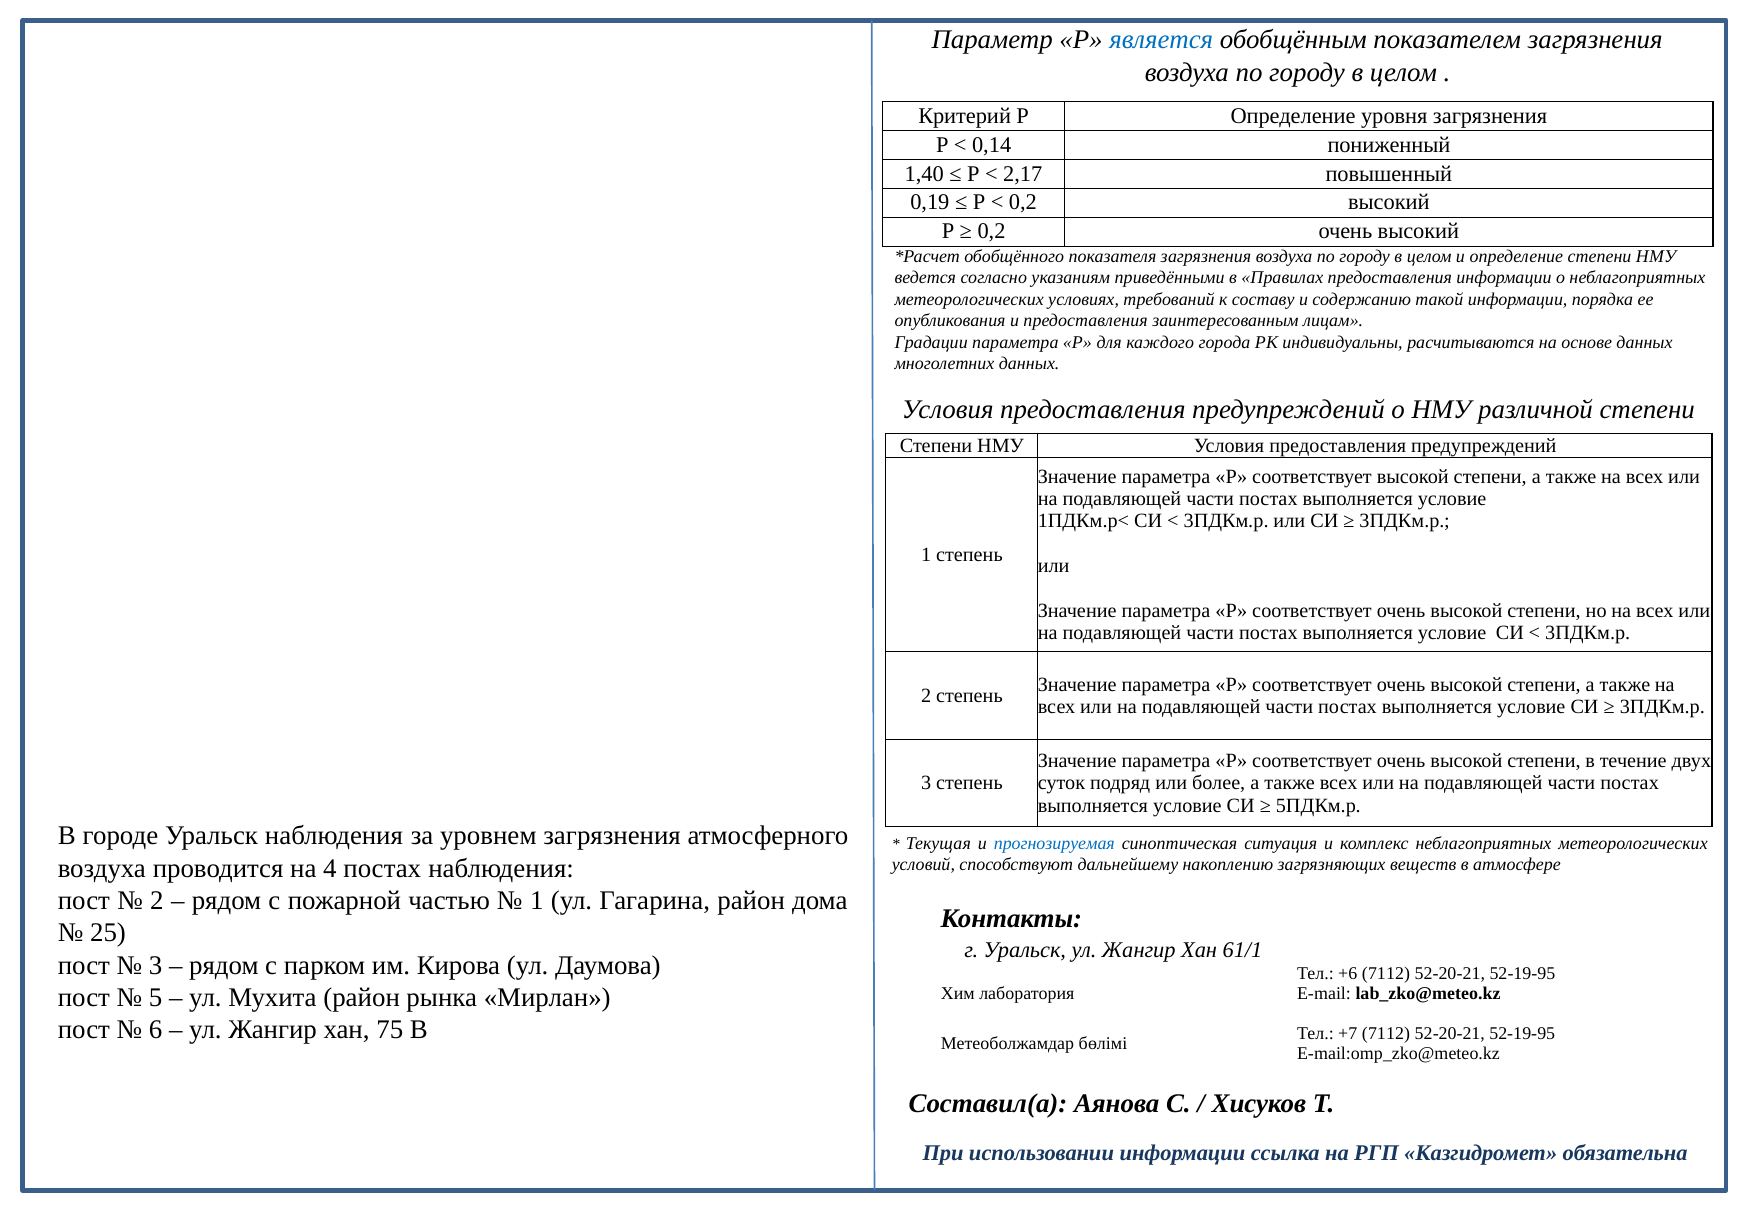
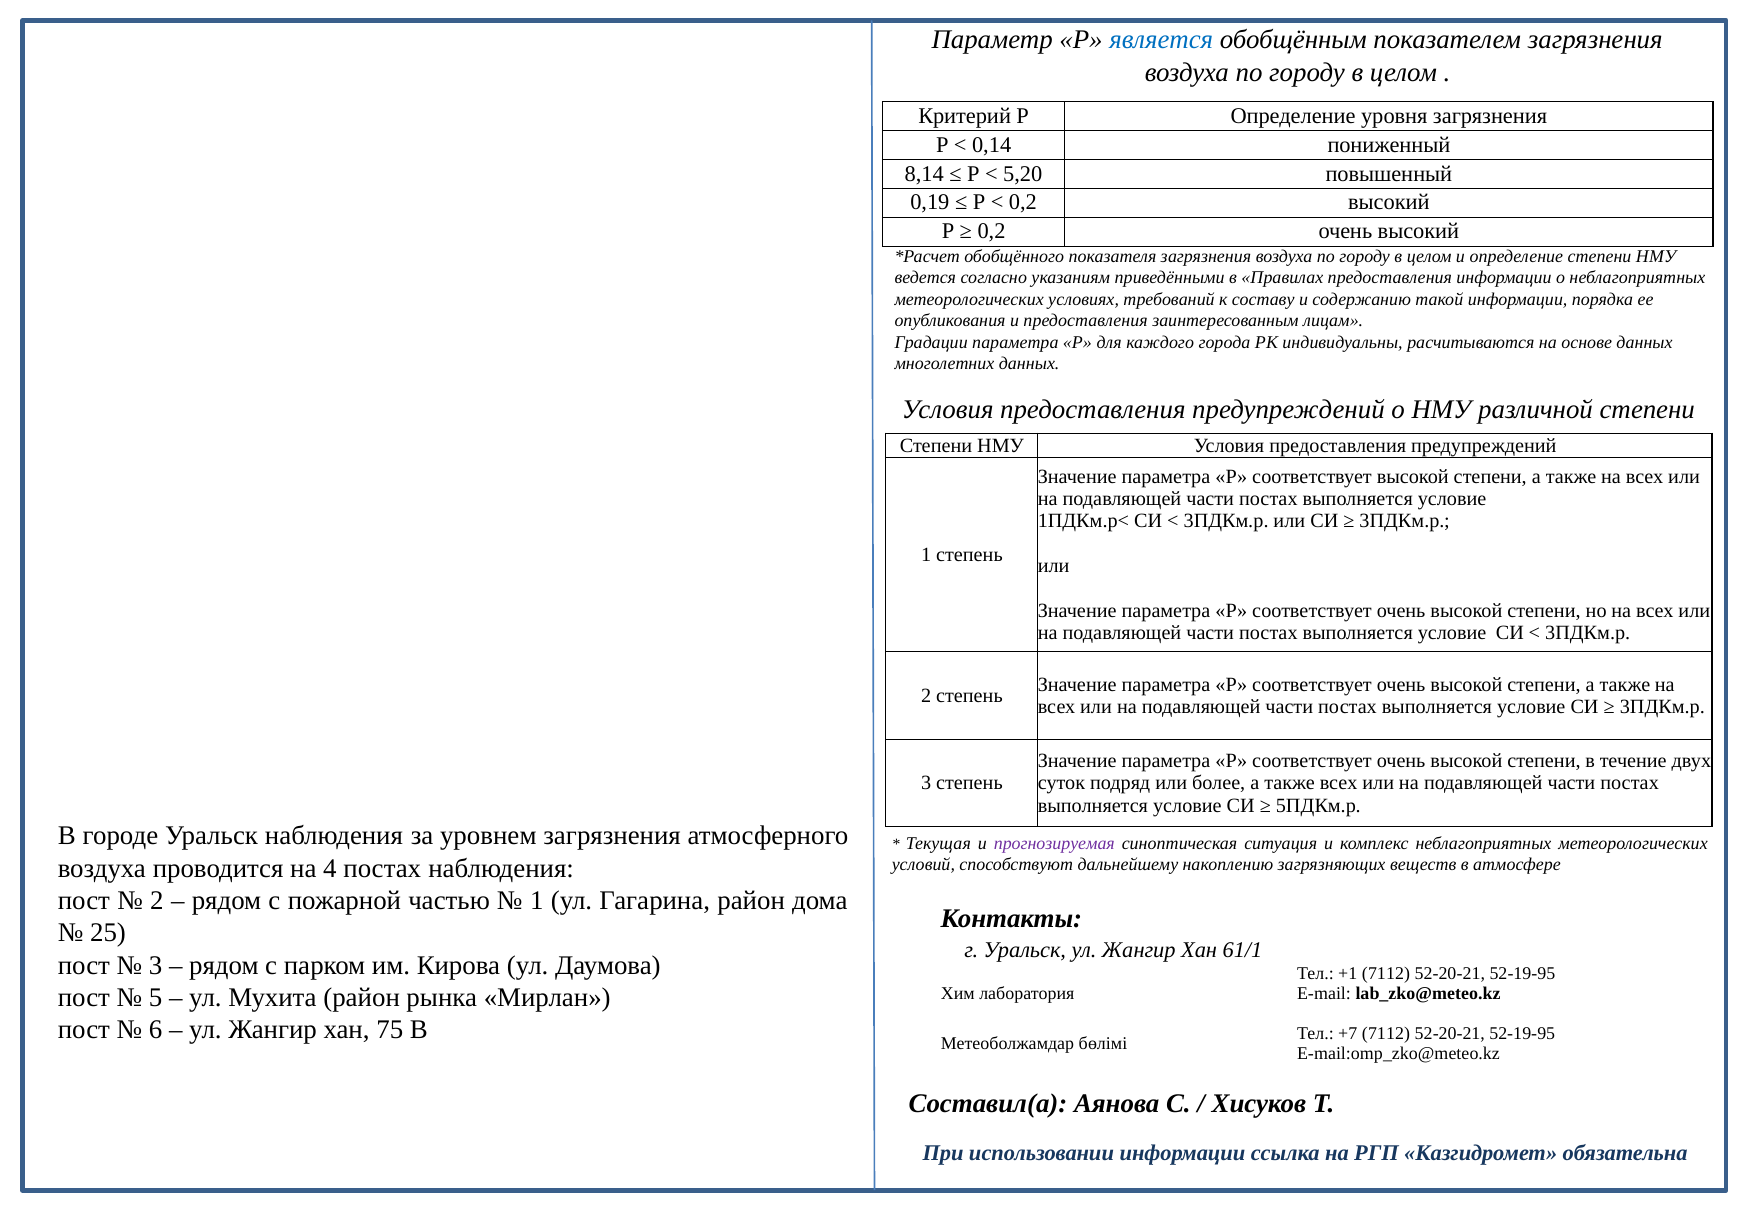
1,40: 1,40 -> 8,14 (924, 174)
2,17: 2,17 -> 5,20 (1023, 174)
прогнозируемая colour: blue -> purple (1054, 843)
+6: +6 -> +1 (1348, 974)
